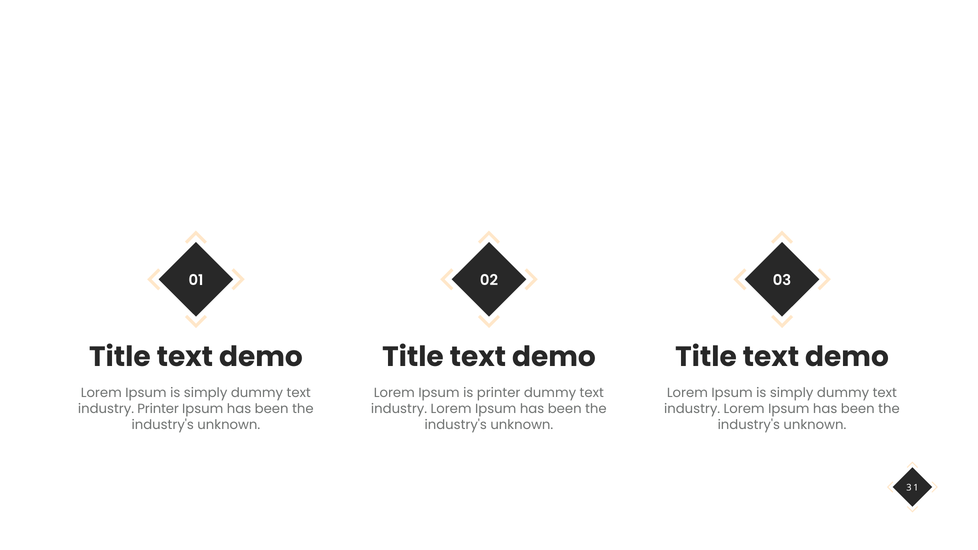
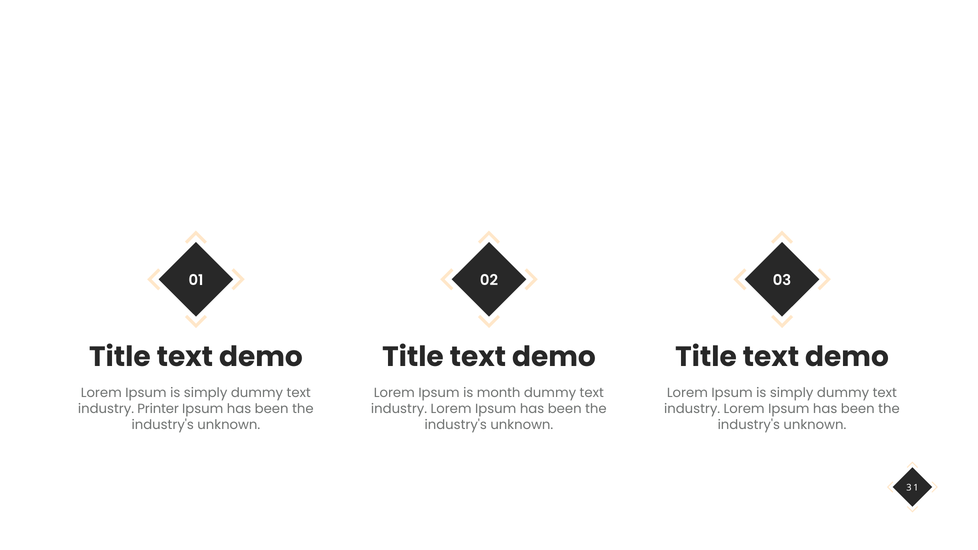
is printer: printer -> month (499, 393)
